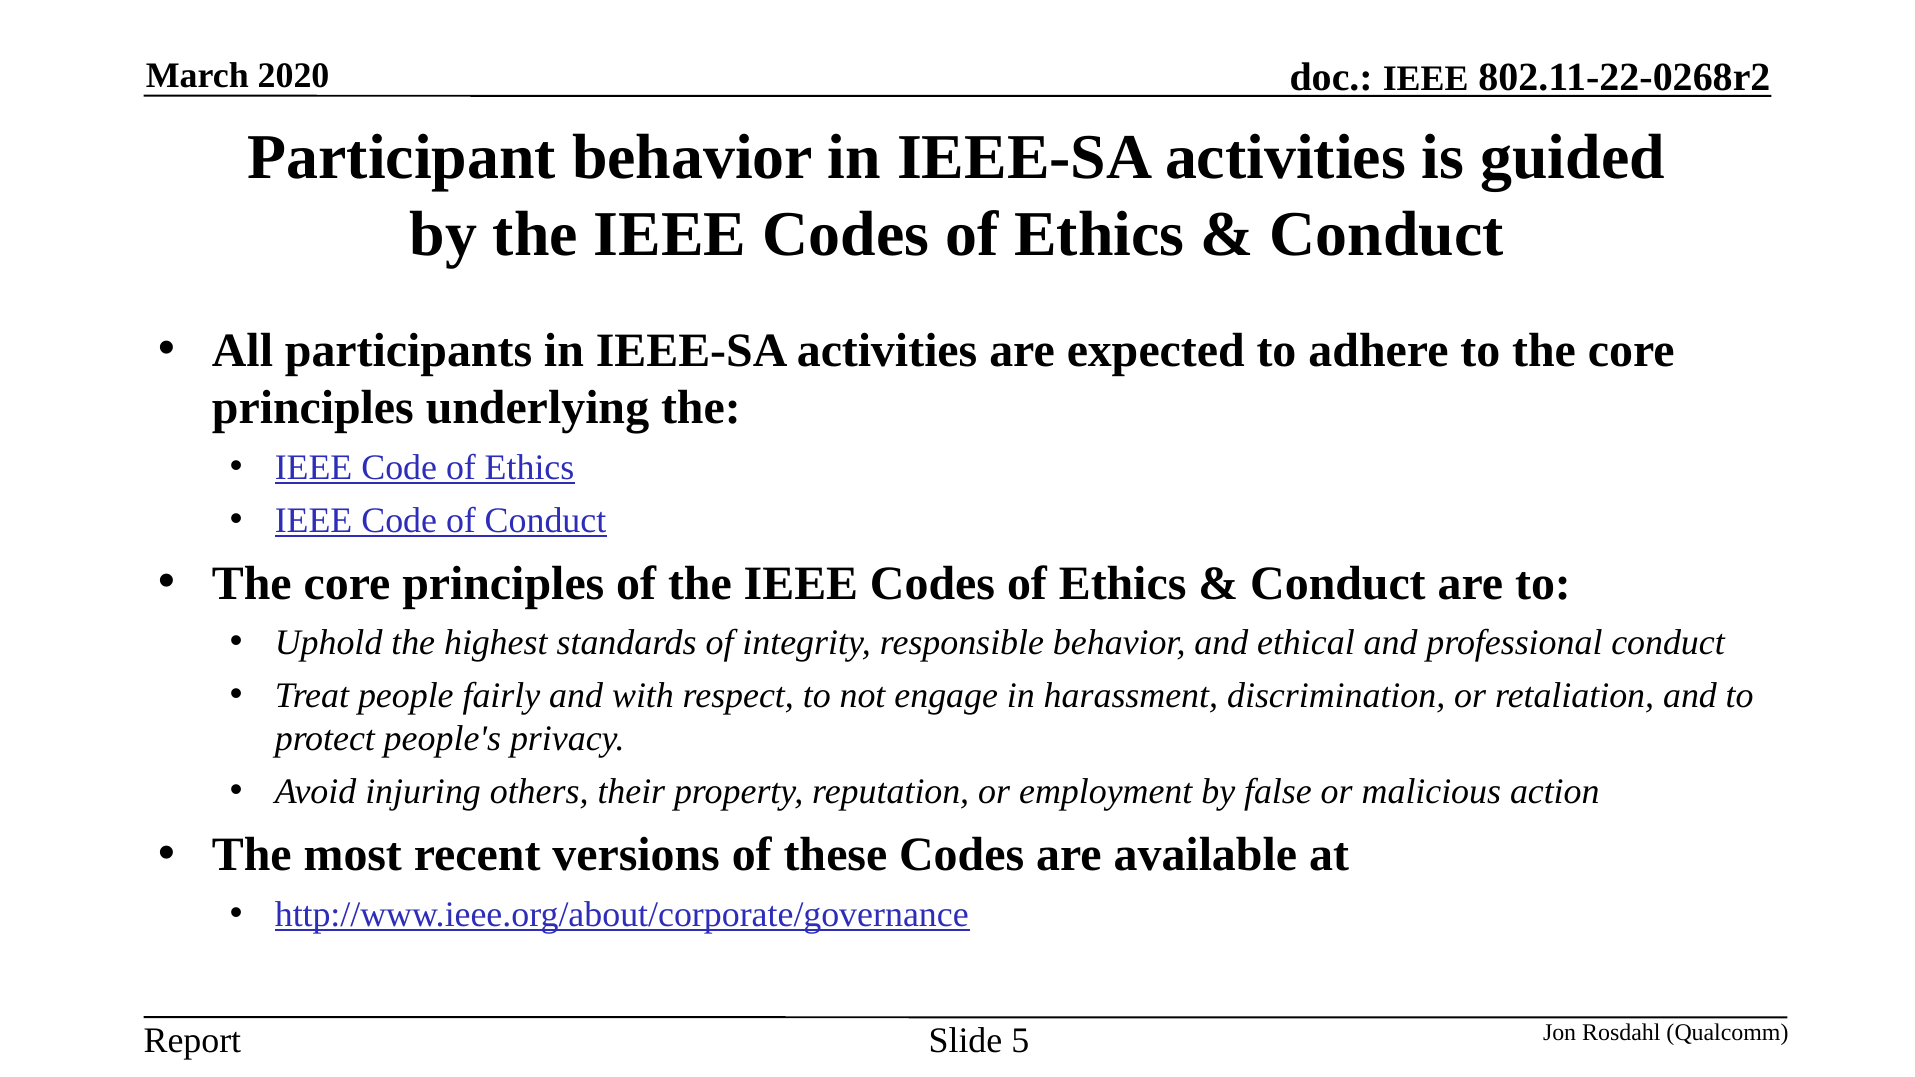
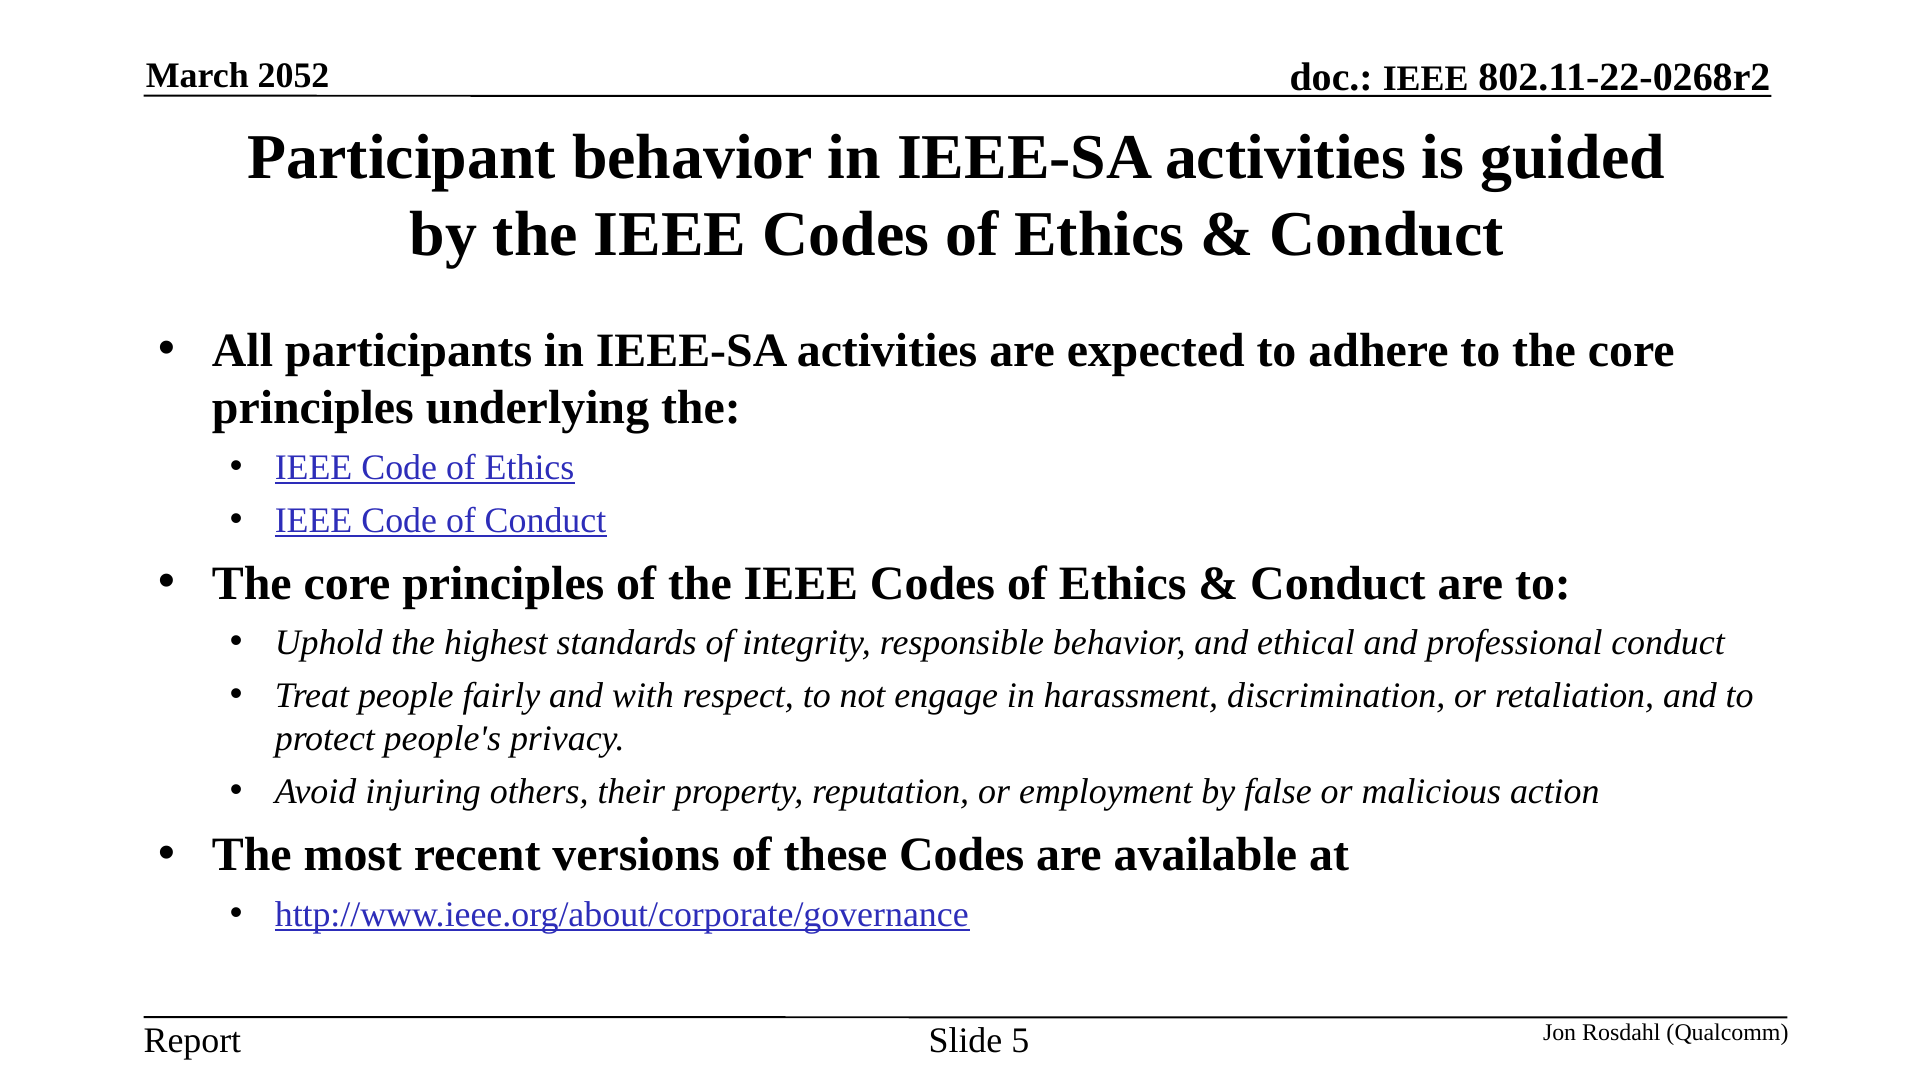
2020: 2020 -> 2052 (294, 76)
